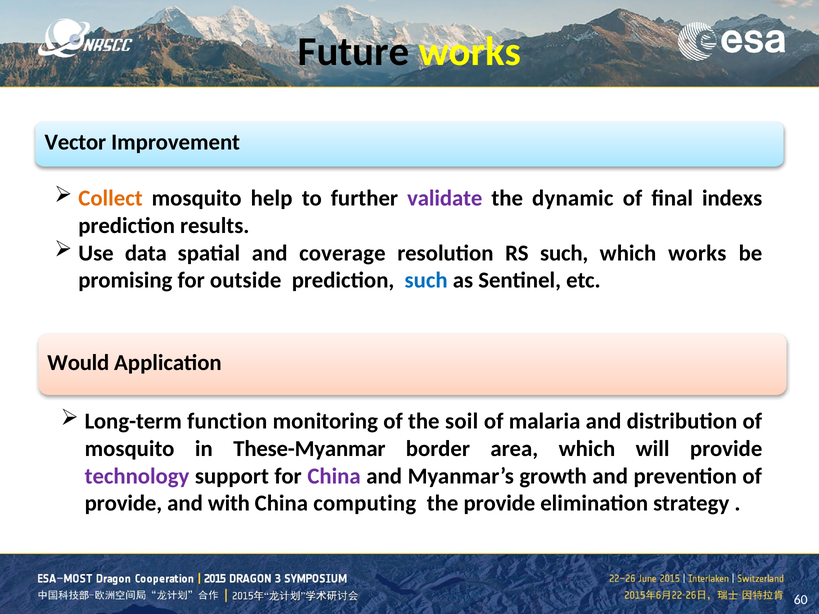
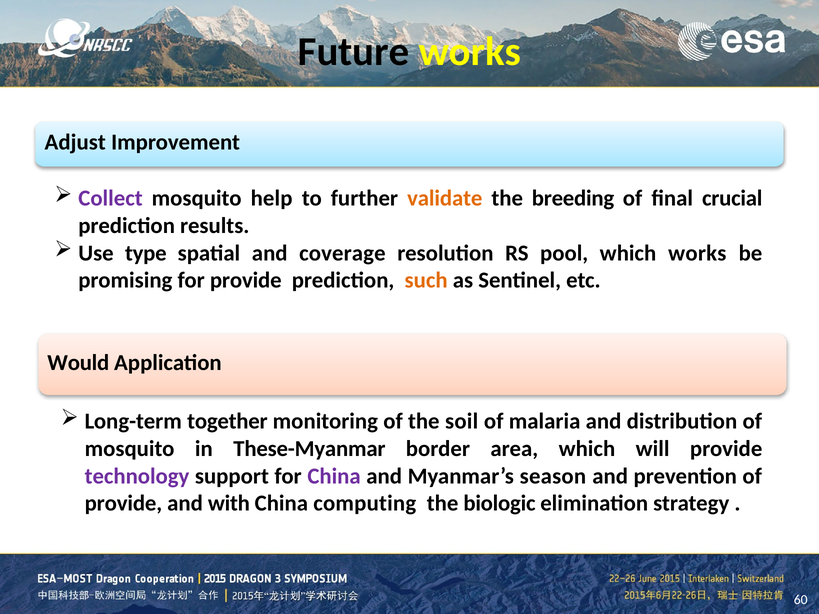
Vector: Vector -> Adjust (75, 142)
Collect colour: orange -> purple (111, 198)
validate colour: purple -> orange (445, 198)
dynamic: dynamic -> breeding (573, 198)
indexs: indexs -> crucial (732, 198)
data: data -> type (146, 253)
RS such: such -> pool (564, 253)
for outside: outside -> provide (246, 280)
such colour: blue -> orange (426, 280)
function: function -> together (227, 422)
growth: growth -> season (553, 476)
the provide: provide -> biologic (499, 504)
